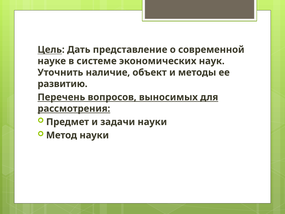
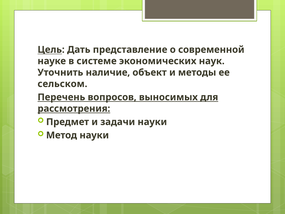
развитию: развитию -> сельском (62, 84)
